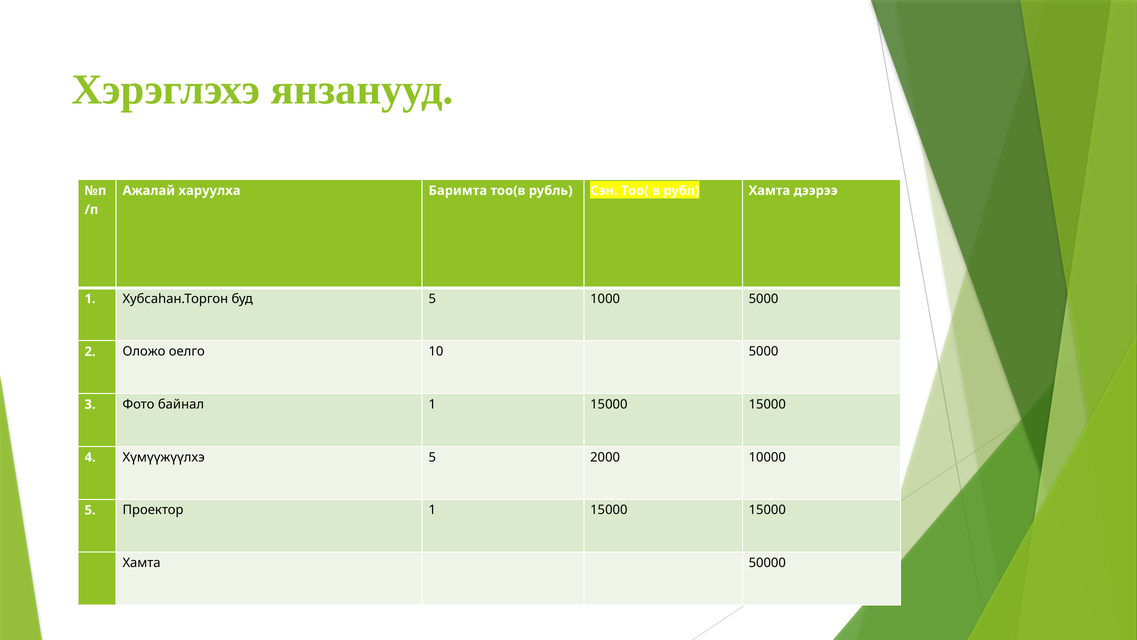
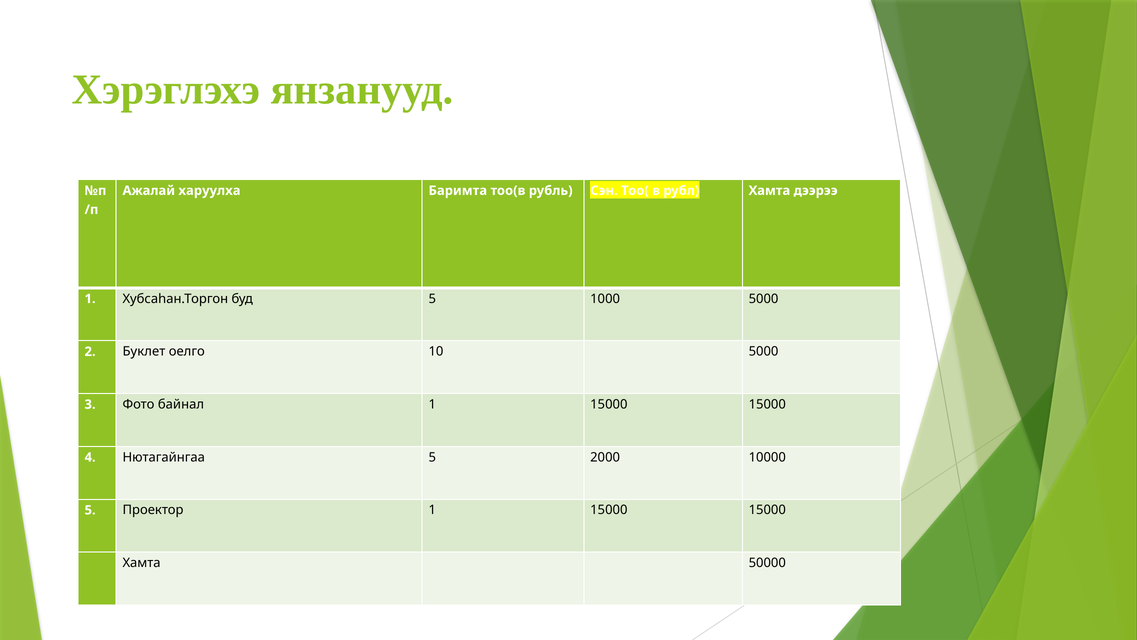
Оложо: Оложо -> Буклет (144, 351)
Хүмүүжүүлхэ: Хүмүүжүүлхэ -> Нютагайнгаа (164, 457)
